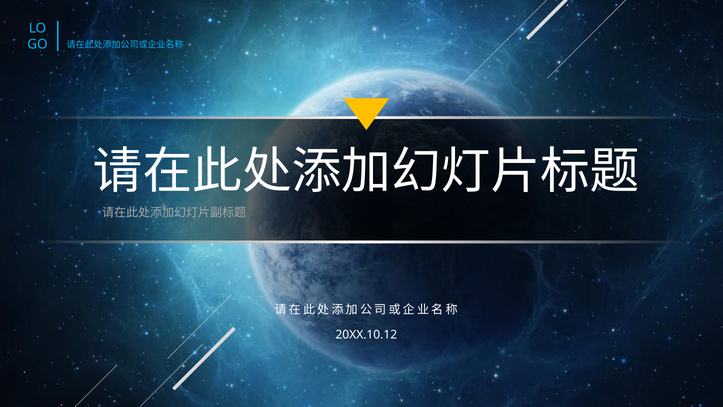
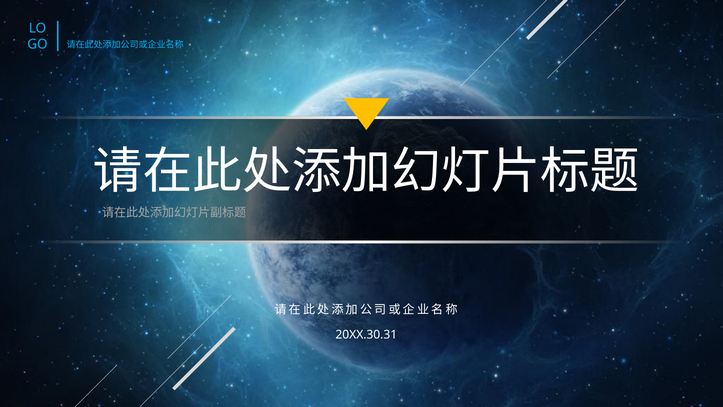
20XX.10.12: 20XX.10.12 -> 20XX.30.31 (366, 334)
